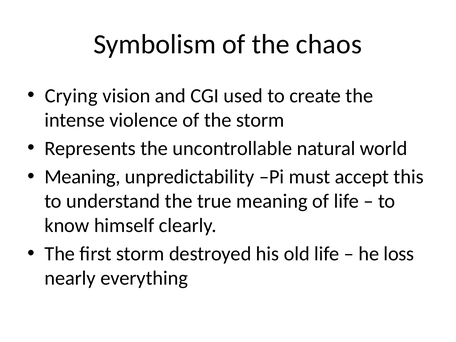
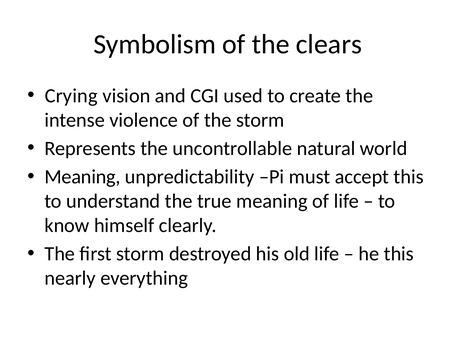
chaos: chaos -> clears (329, 44)
he loss: loss -> this (399, 254)
